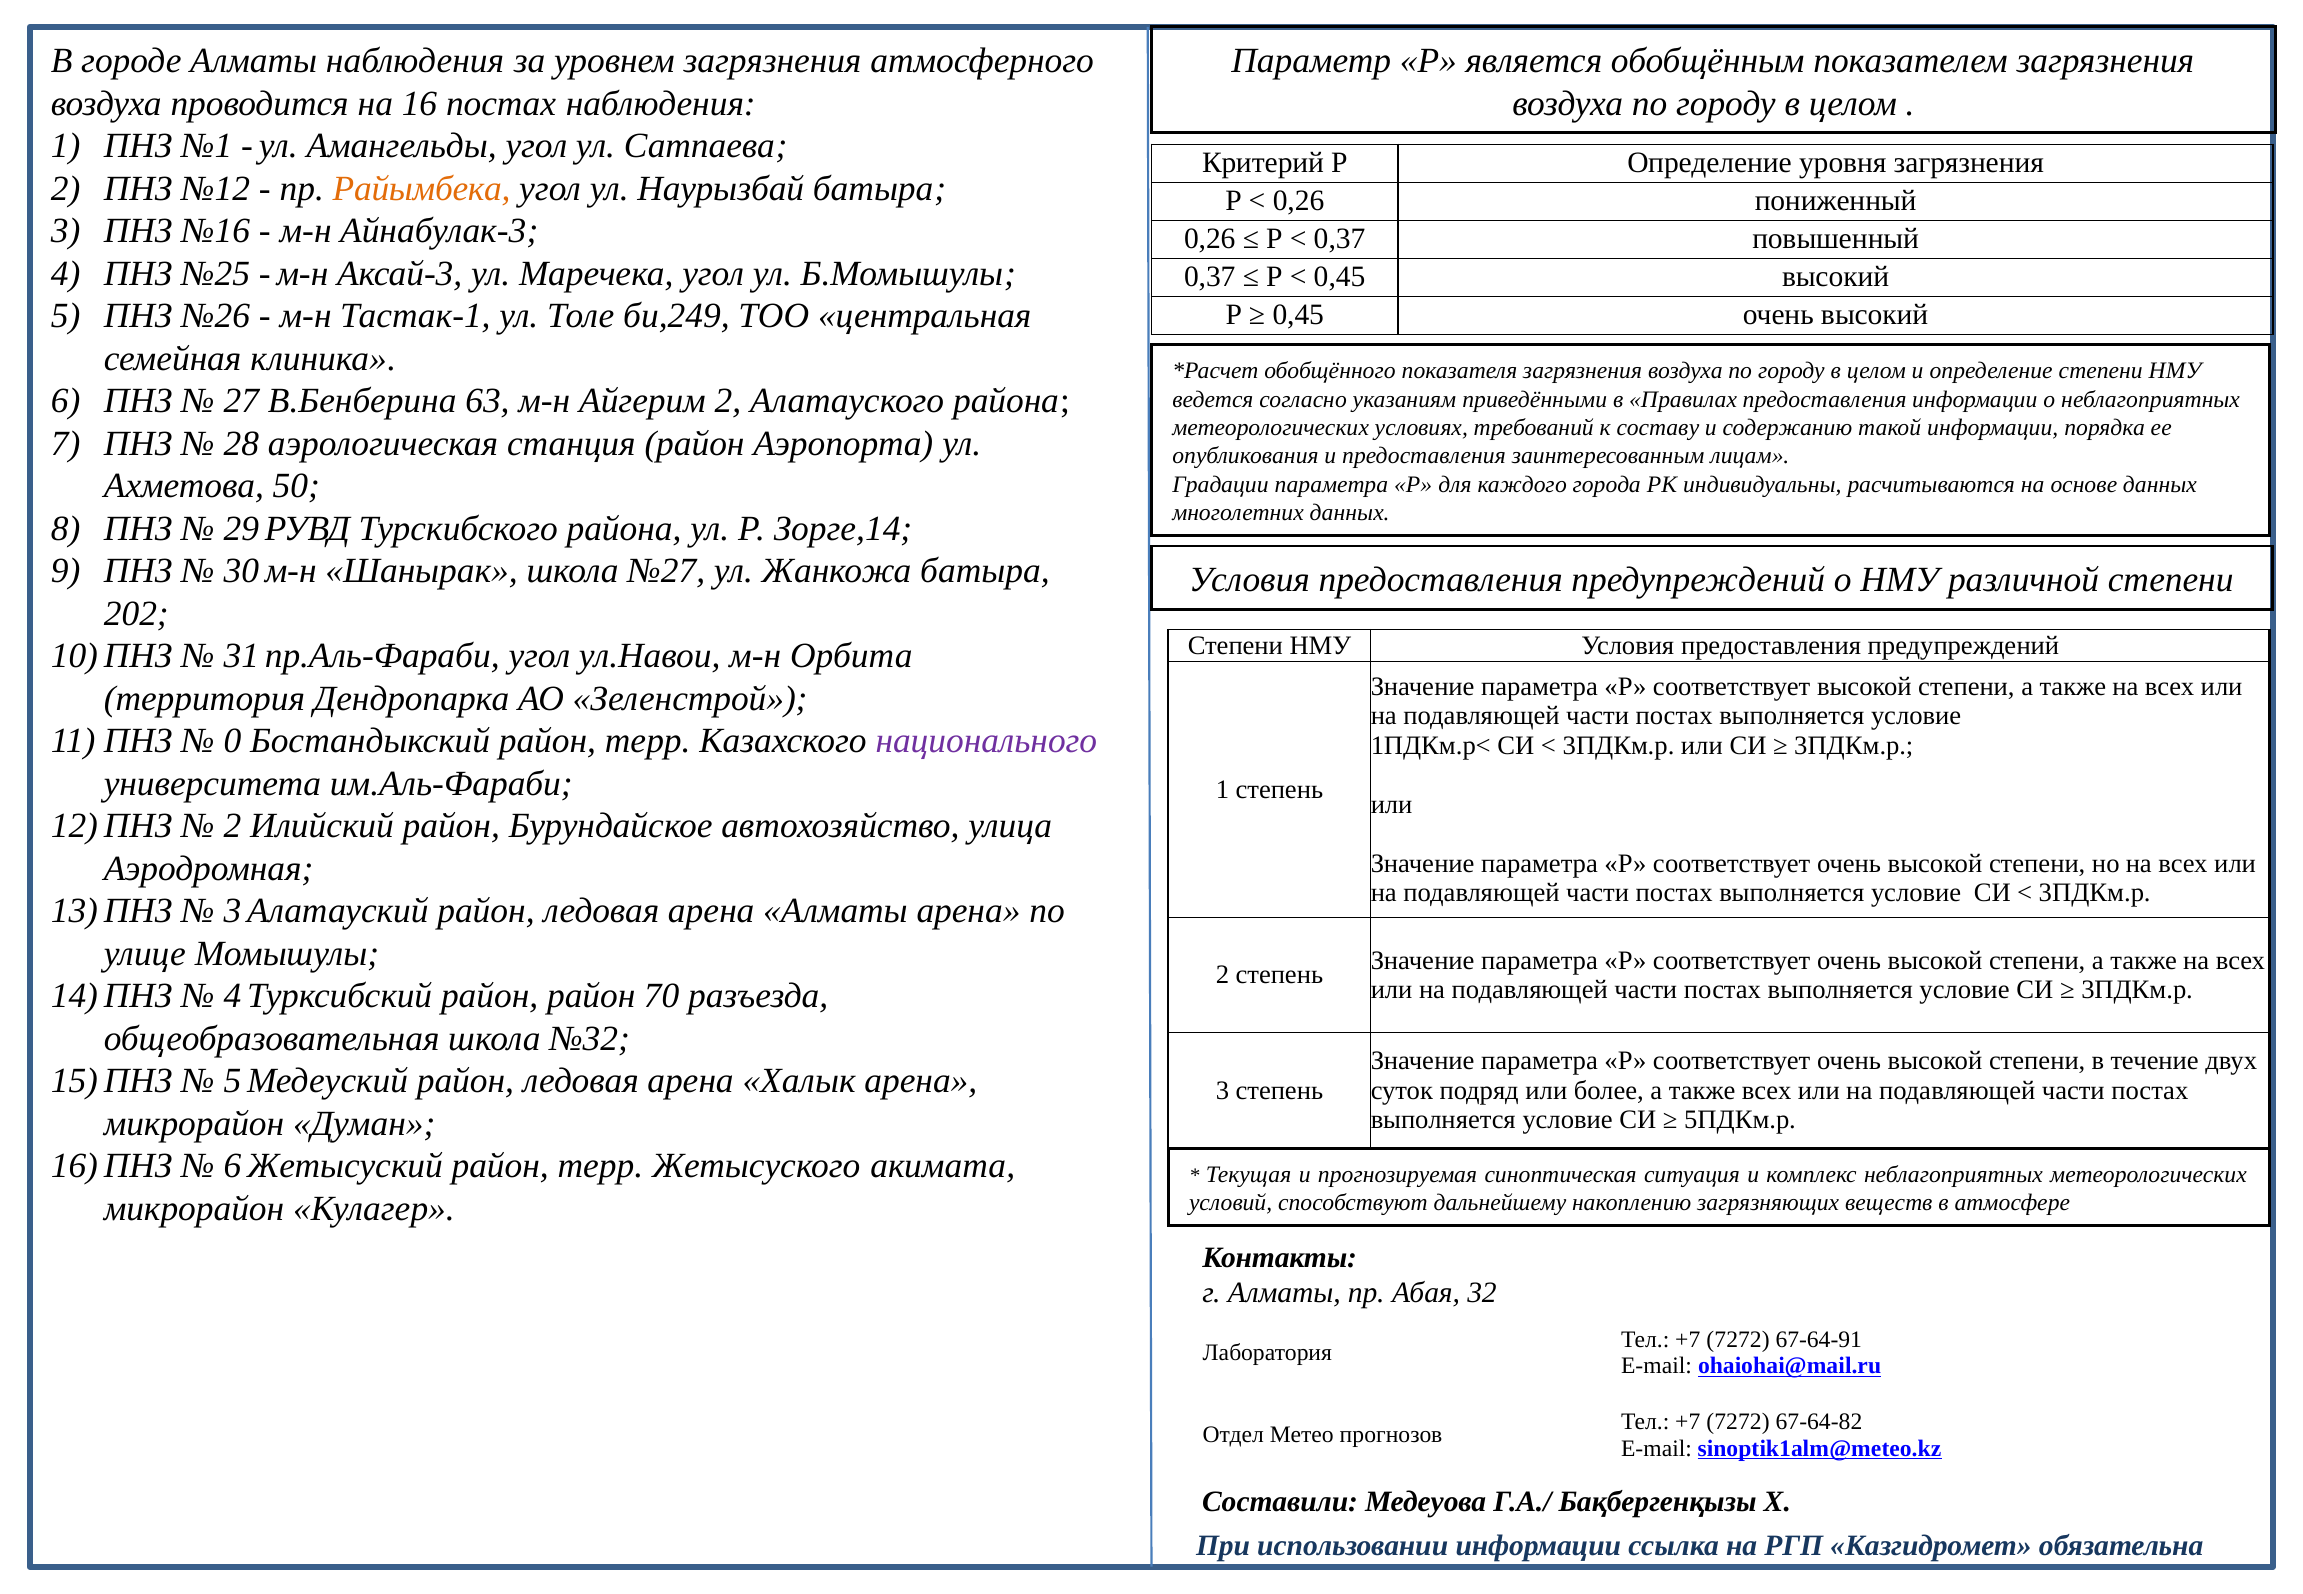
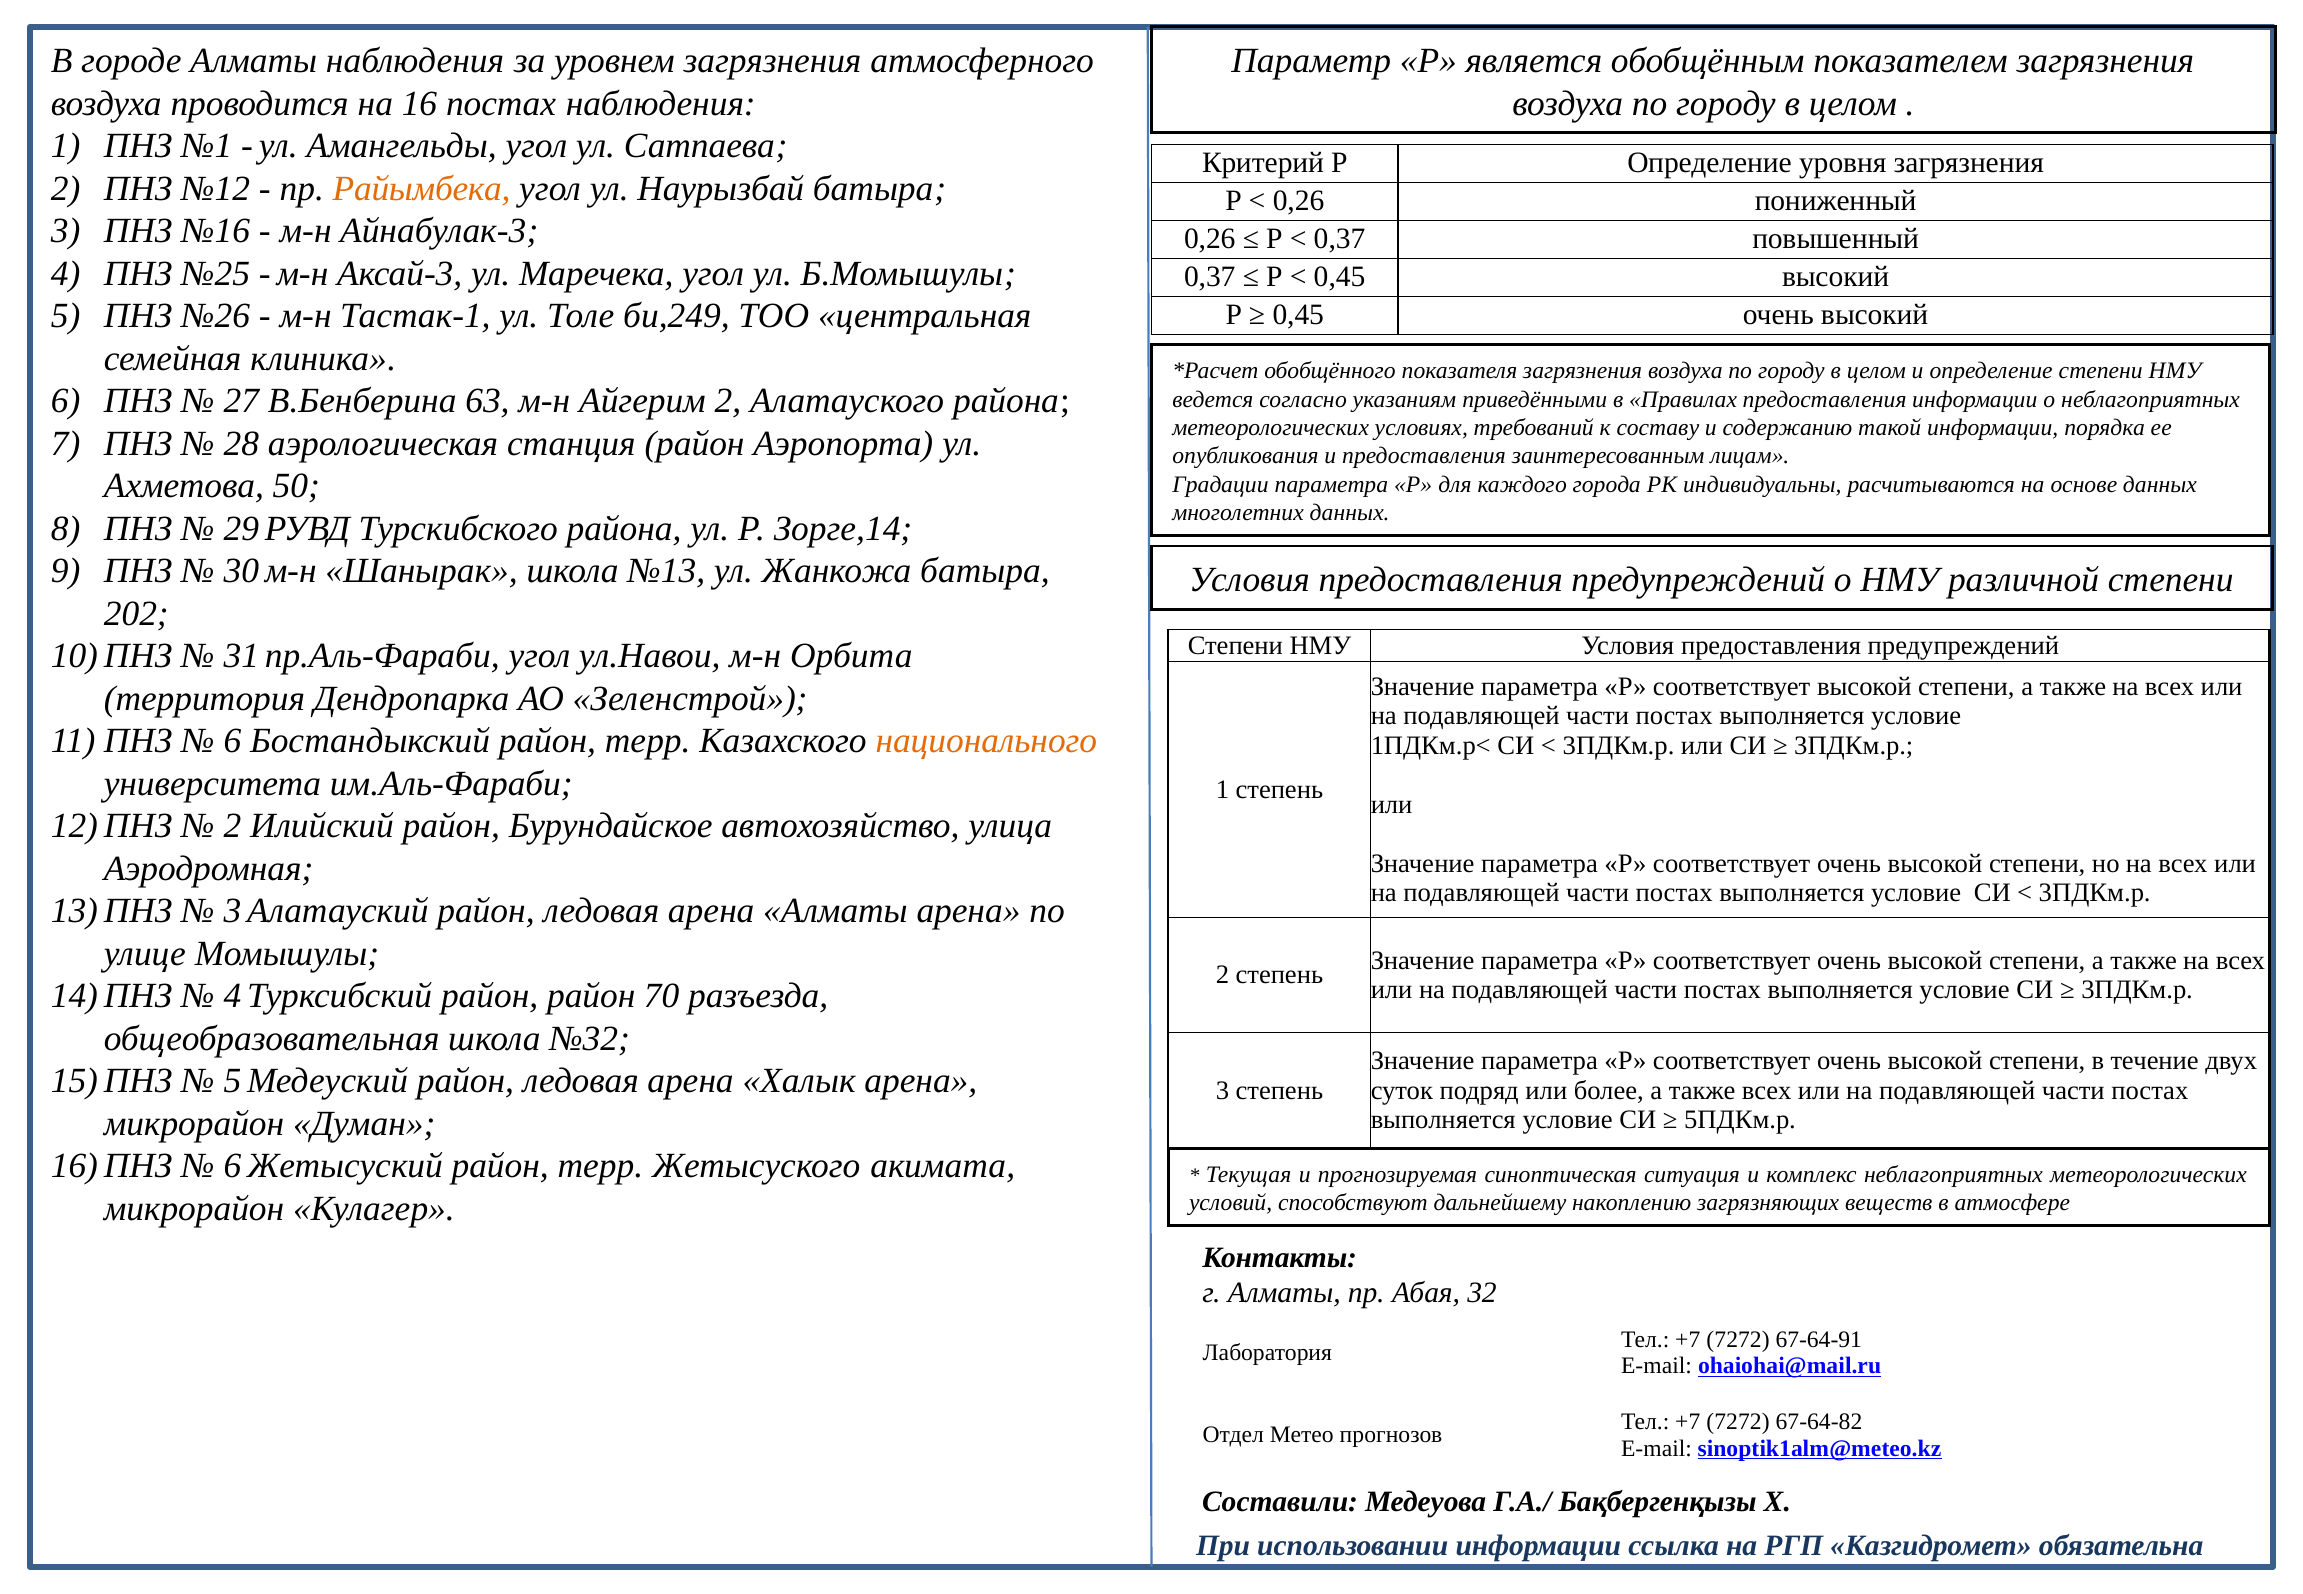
№27: №27 -> №13 (666, 571)
0: 0 -> 6 (233, 741)
национального colour: purple -> orange (986, 741)
